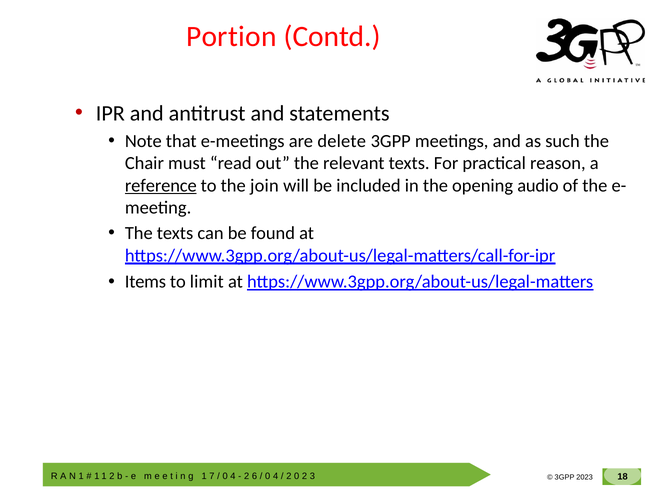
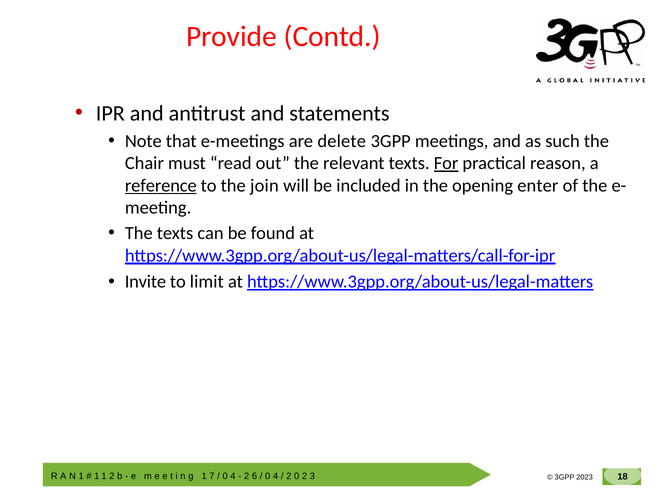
Portion: Portion -> Provide (232, 37)
For underline: none -> present (446, 163)
audio: audio -> enter (538, 185)
Items: Items -> Invite (145, 282)
